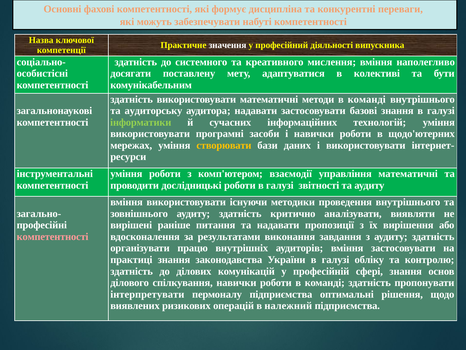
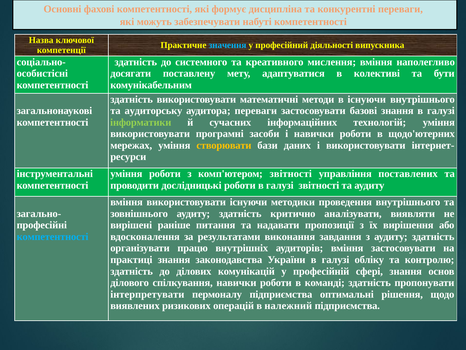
значення colour: white -> light blue (228, 45)
методи в команді: команді -> існуючи (367, 99)
аудитора надавати: надавати -> переваги (256, 111)
комп'ютером взаємодії: взаємодії -> звітності (291, 174)
управління математичні: математичні -> поставлених (408, 174)
компетентності colour: pink -> light blue (53, 236)
